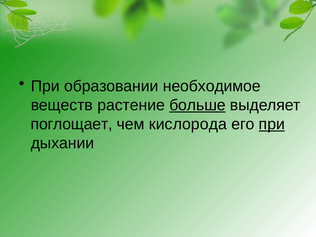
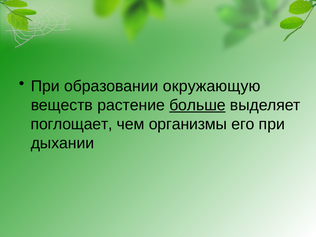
необходимое: необходимое -> окружающую (212, 86)
кислорода: кислорода -> организмы (188, 124)
при underline: present -> none (272, 124)
